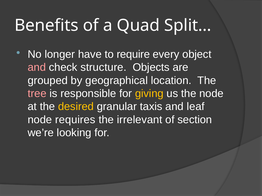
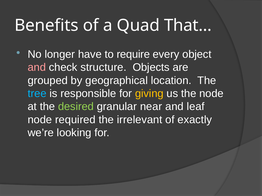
Split…: Split… -> That… (188, 25)
tree colour: pink -> light blue (37, 94)
desired colour: yellow -> light green (76, 107)
taxis: taxis -> near (151, 107)
requires: requires -> required (75, 120)
section: section -> exactly (195, 120)
